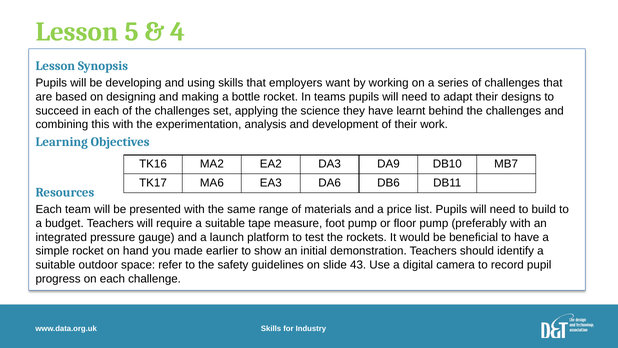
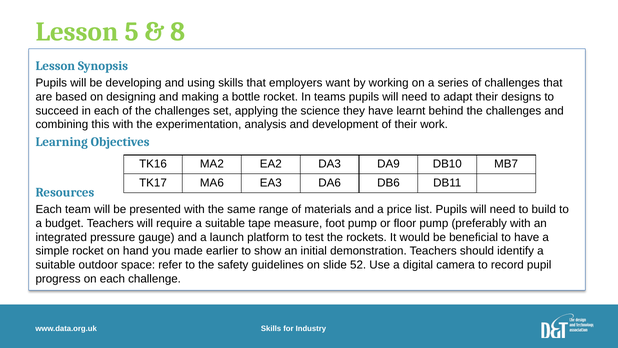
4: 4 -> 8 (178, 32)
43: 43 -> 52 (358, 265)
